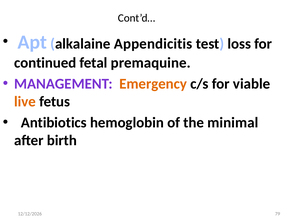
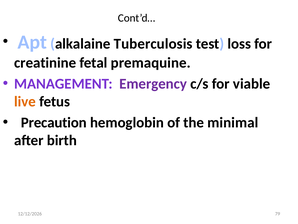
Appendicitis: Appendicitis -> Tuberculosis (153, 44)
continued: continued -> creatinine (45, 63)
Emergency colour: orange -> purple (153, 83)
Antibiotics: Antibiotics -> Precaution (54, 122)
